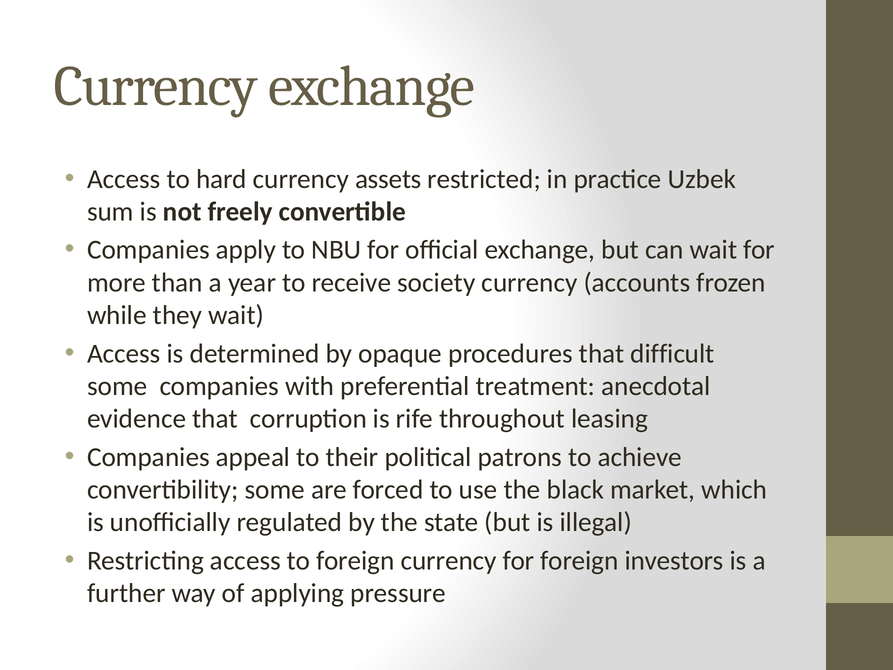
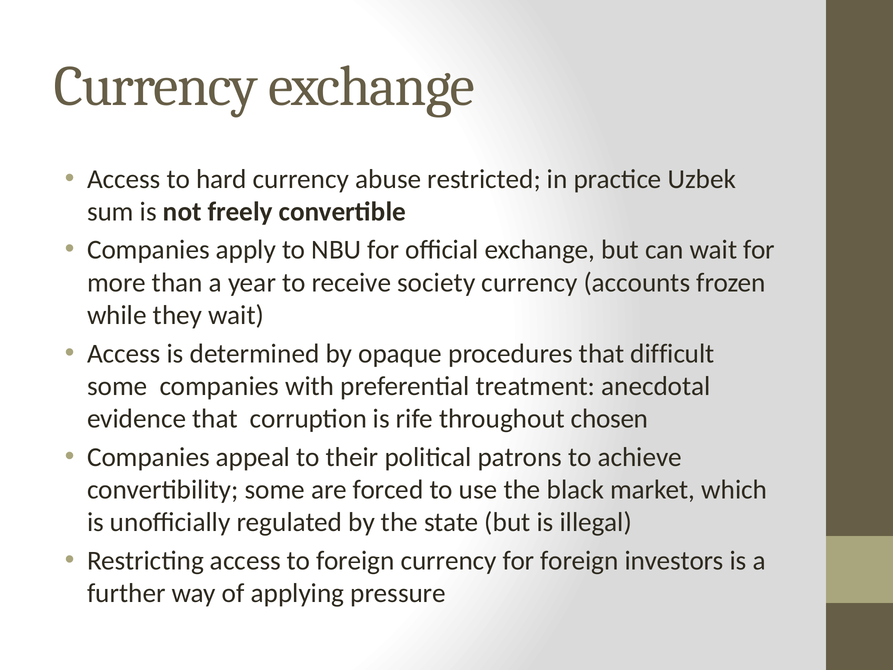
assets: assets -> abuse (388, 179)
leasing: leasing -> chosen (610, 419)
